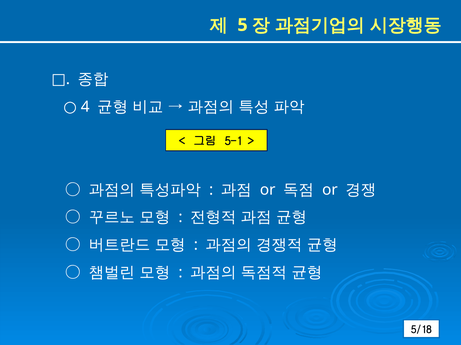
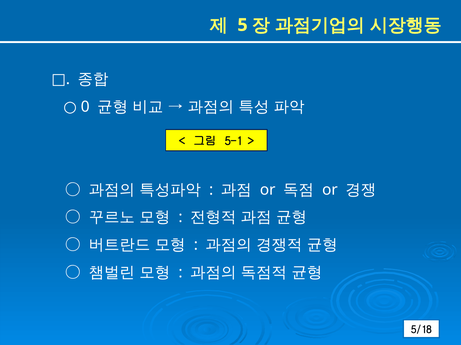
4: 4 -> 0 (85, 107)
